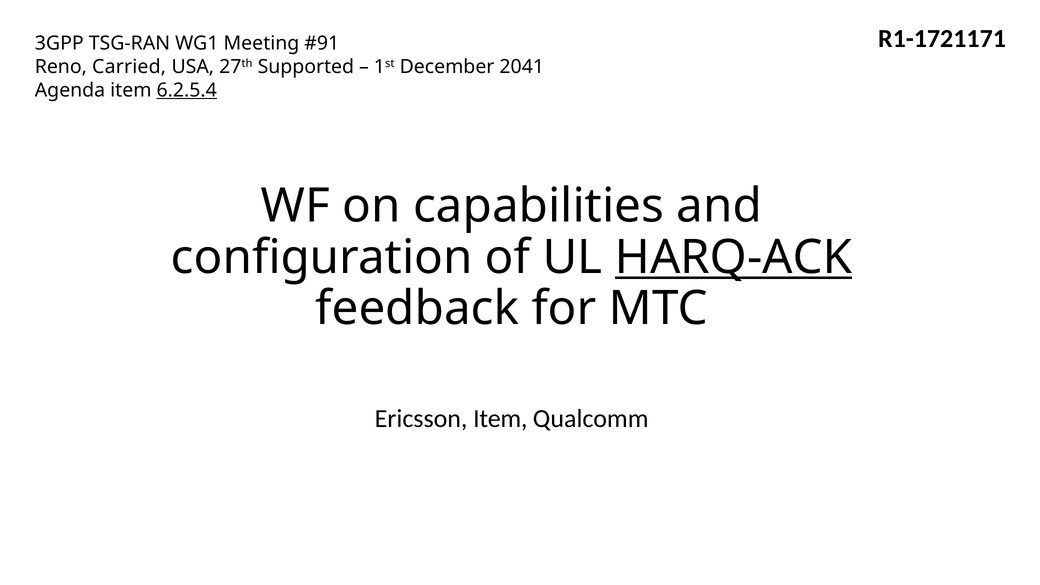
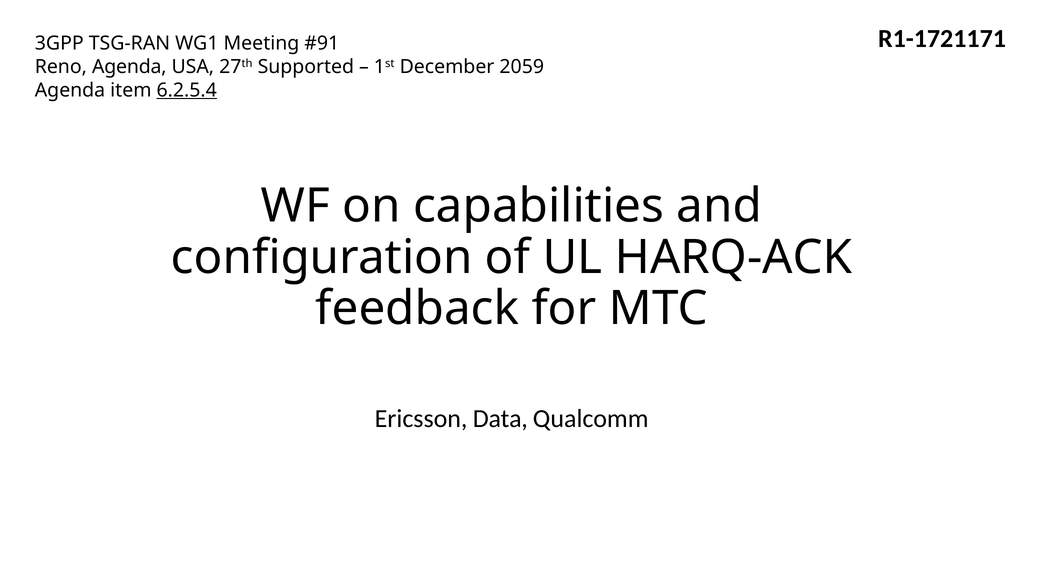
Reno Carried: Carried -> Agenda (129, 67)
2041: 2041 -> 2059 (522, 67)
HARQ-ACK underline: present -> none (733, 257)
Ericsson Item: Item -> Data (500, 419)
